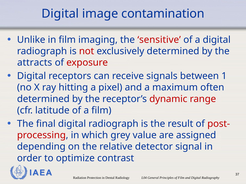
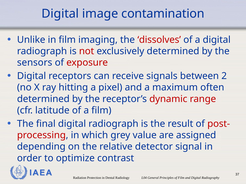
sensitive: sensitive -> dissolves (159, 40)
attracts: attracts -> sensors (35, 63)
1: 1 -> 2 (224, 76)
